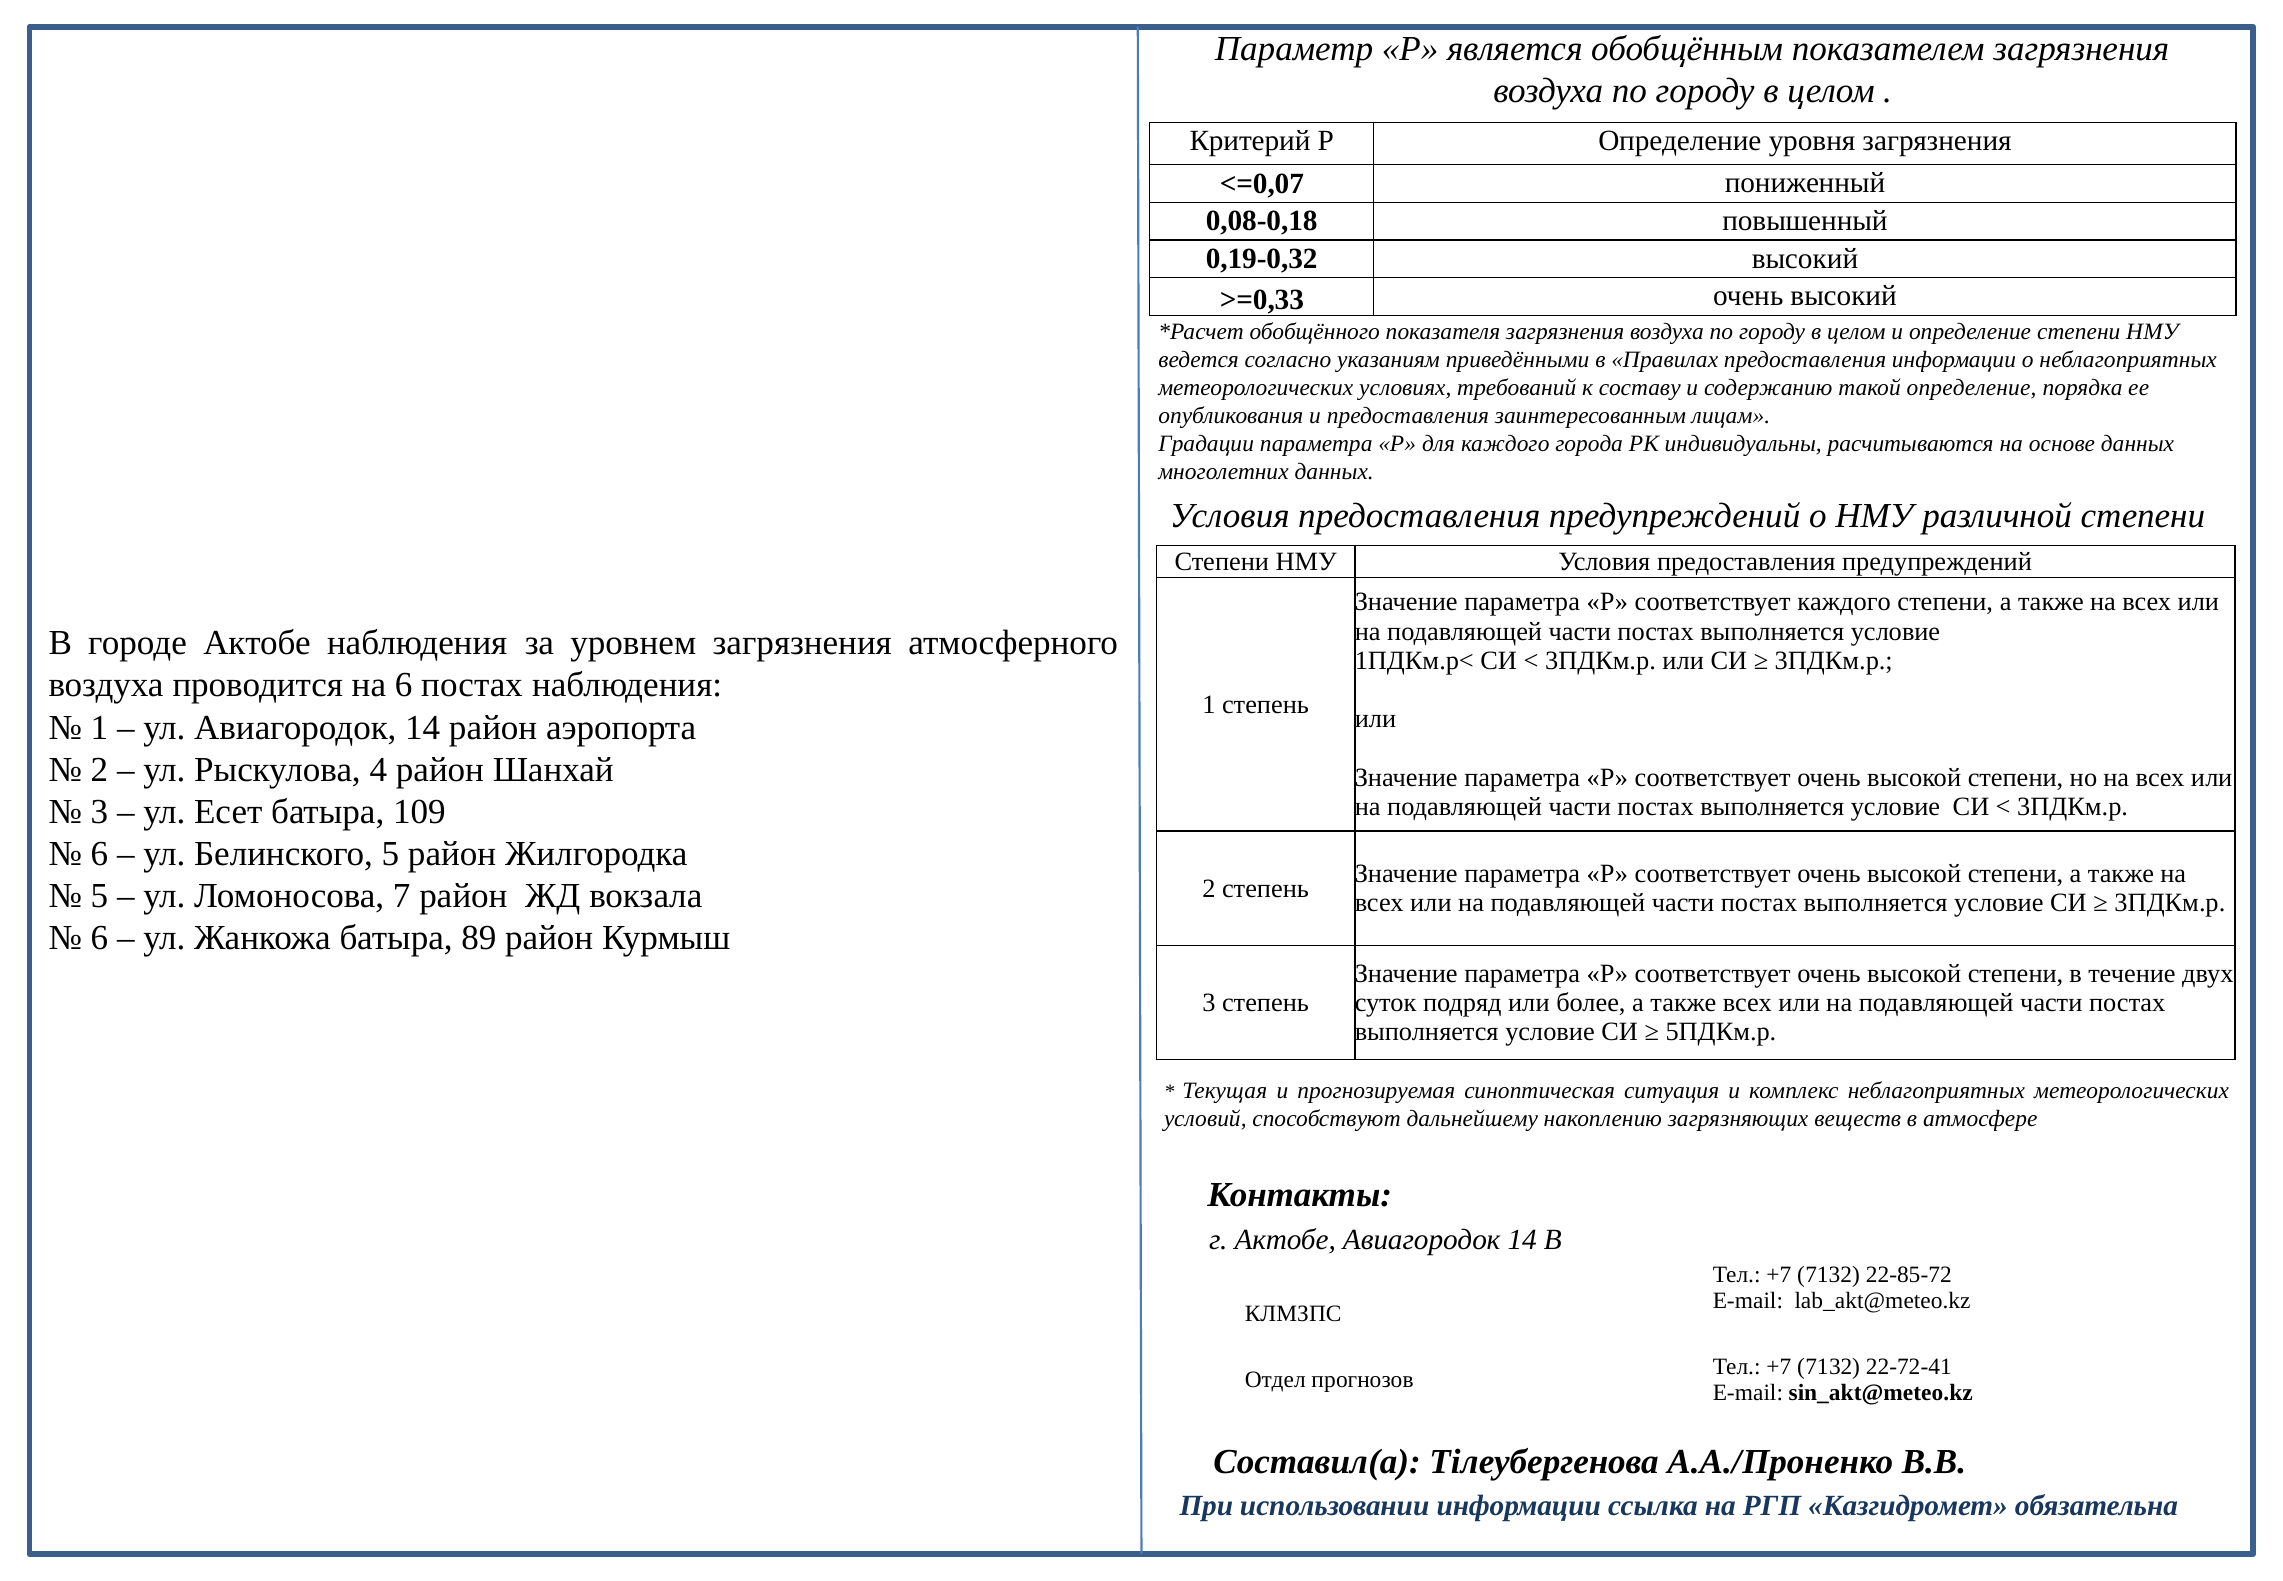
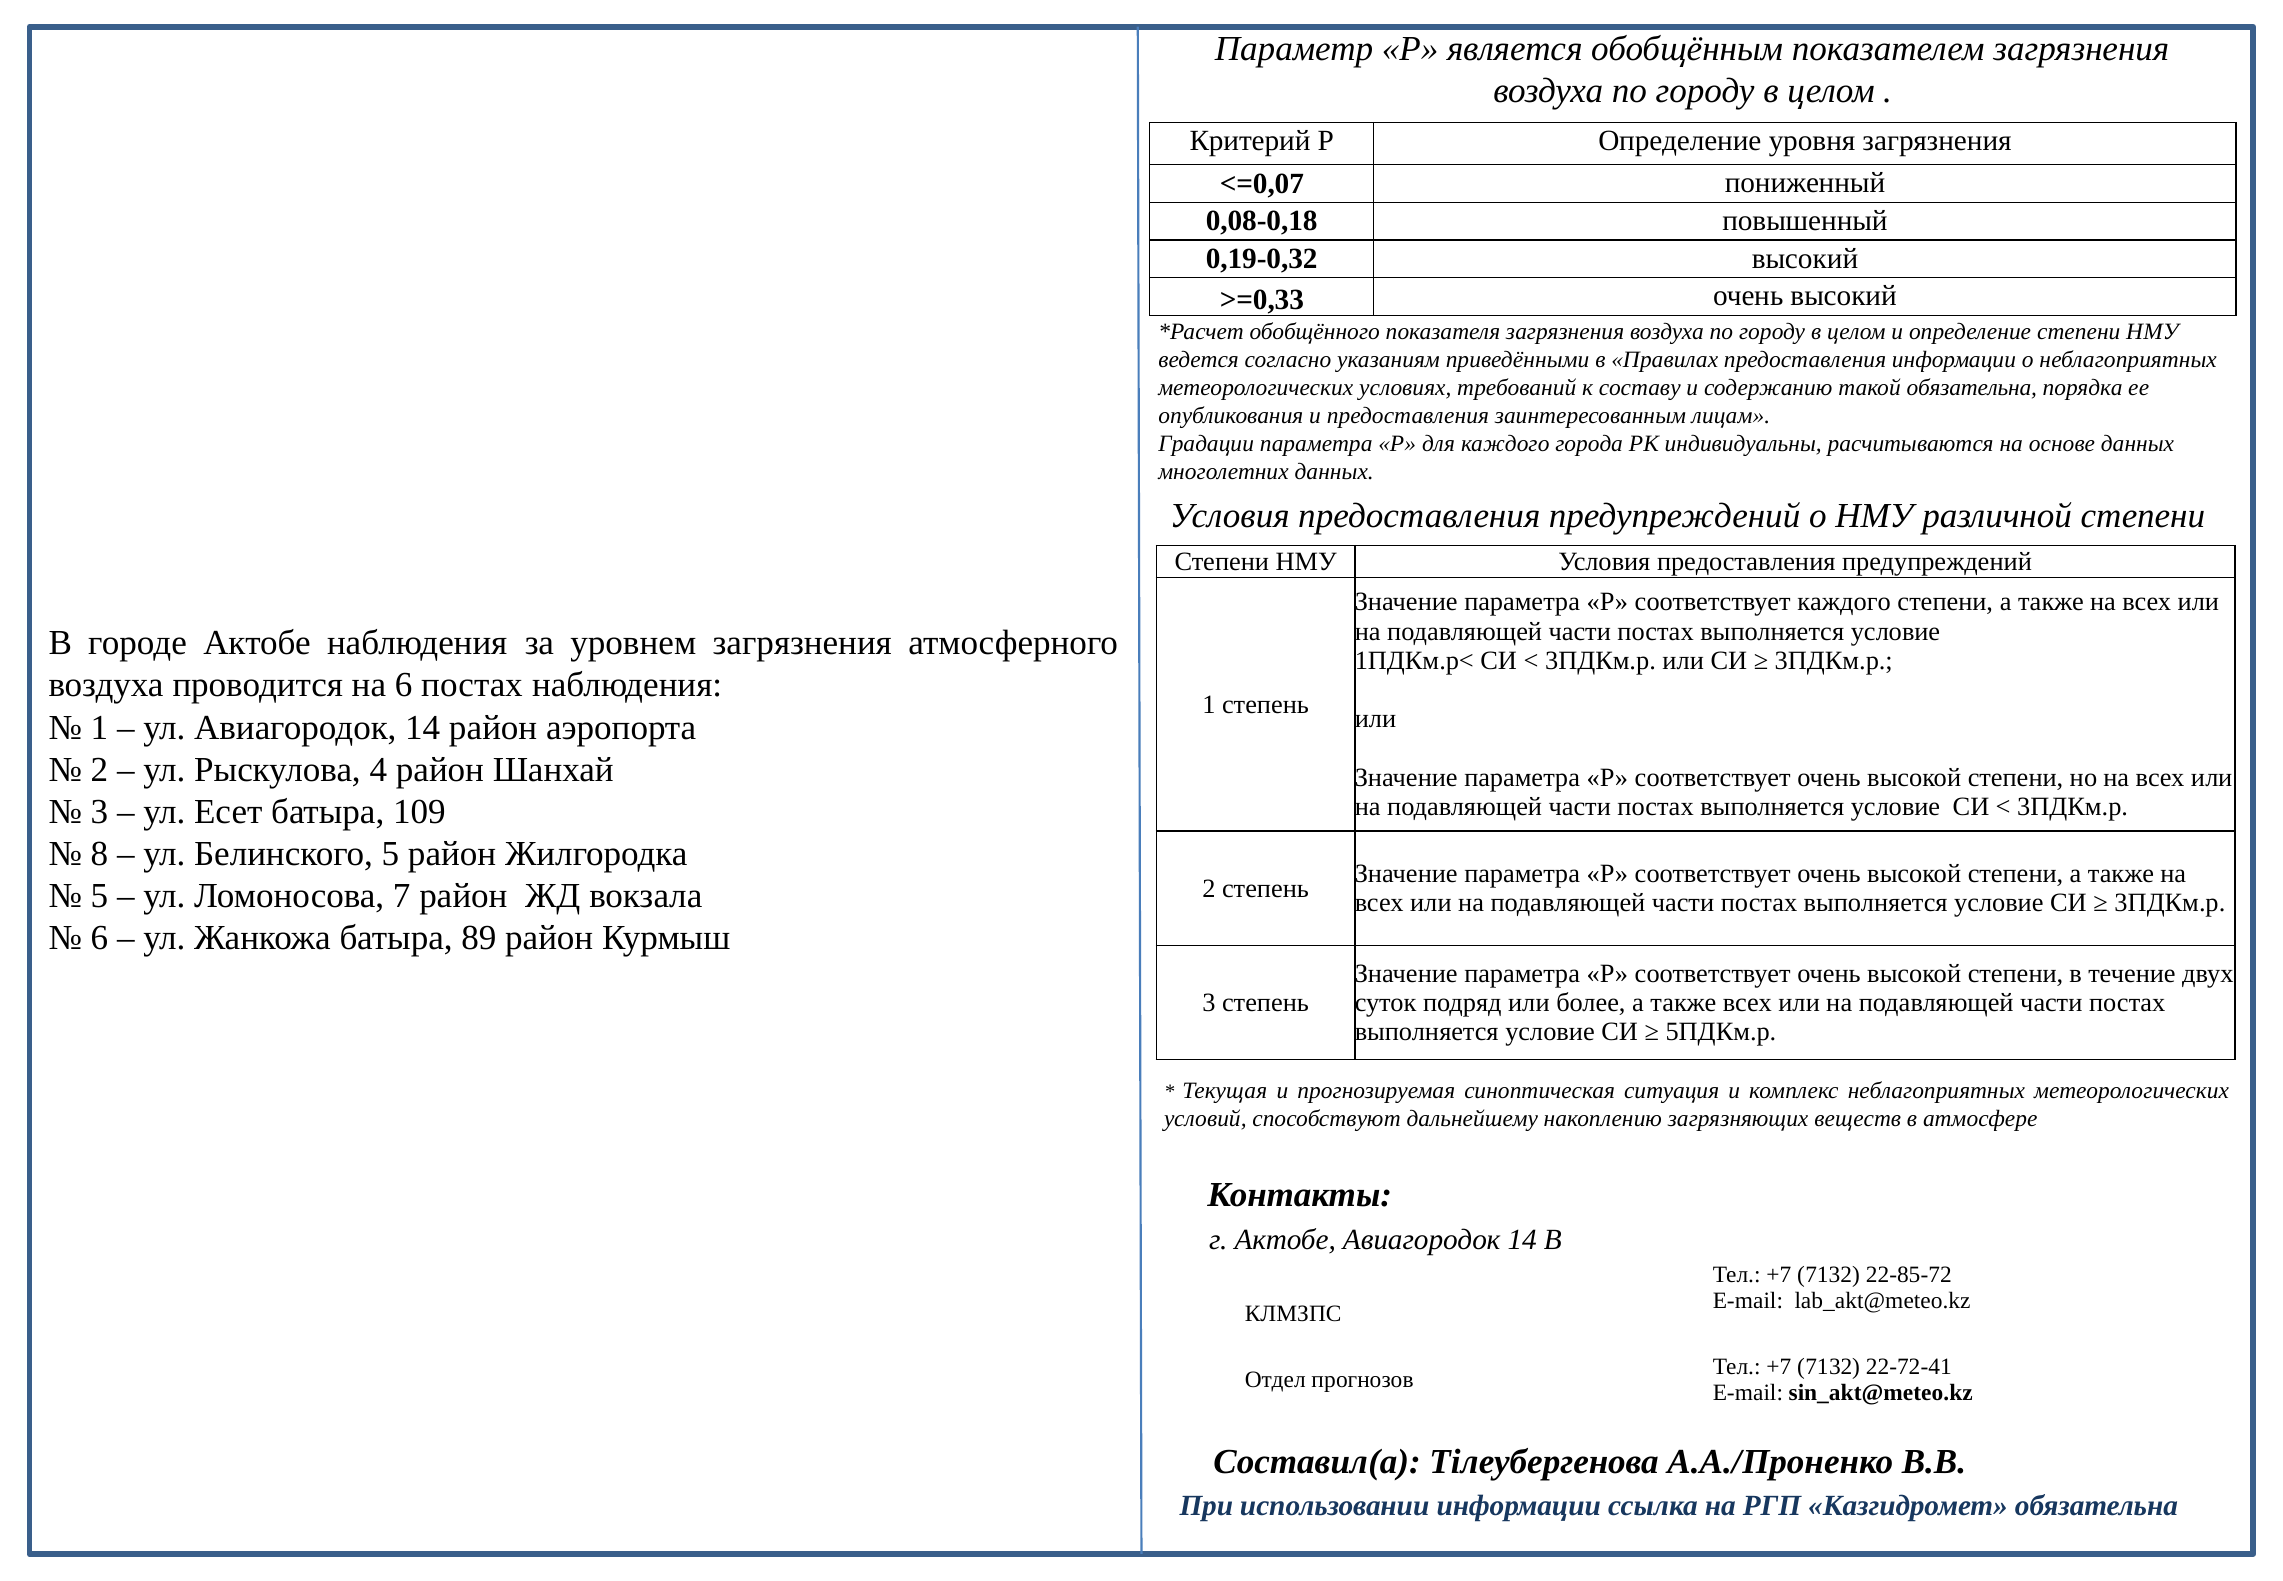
такой определение: определение -> обязательна (1972, 387)
6: 6 -> 8 (99, 854)
